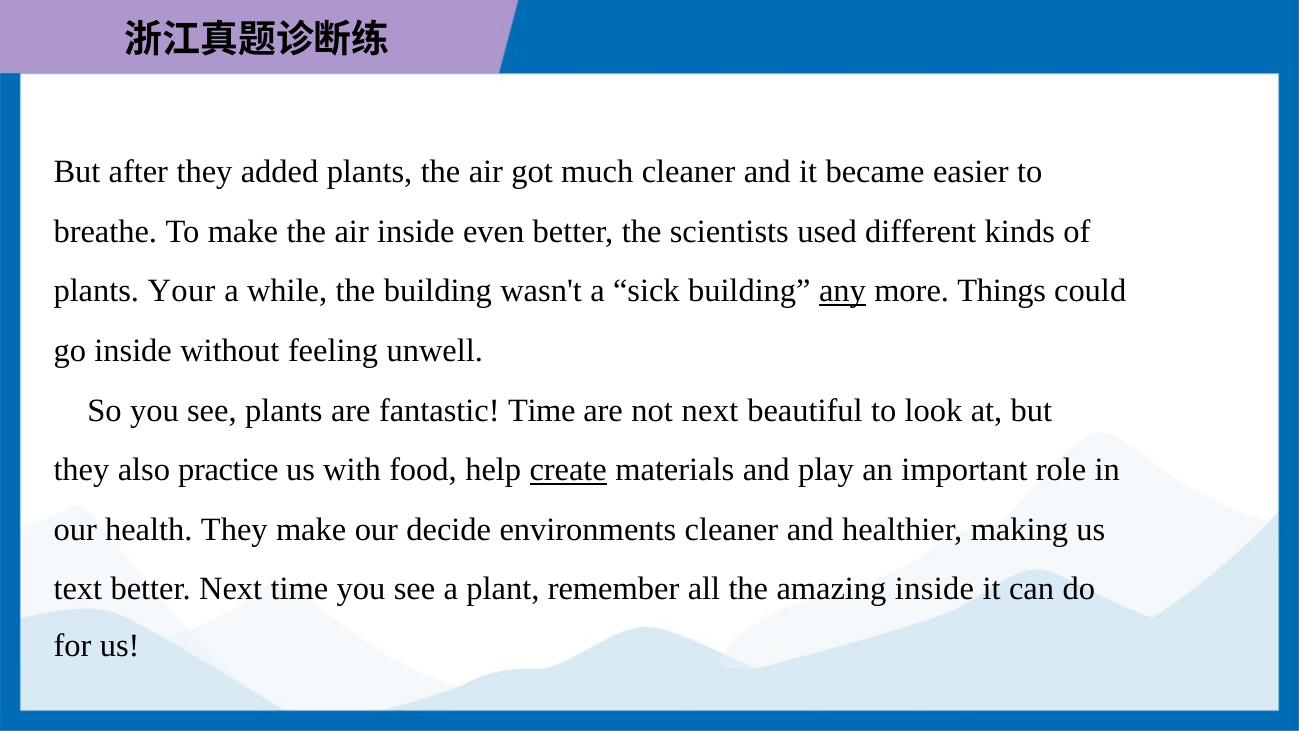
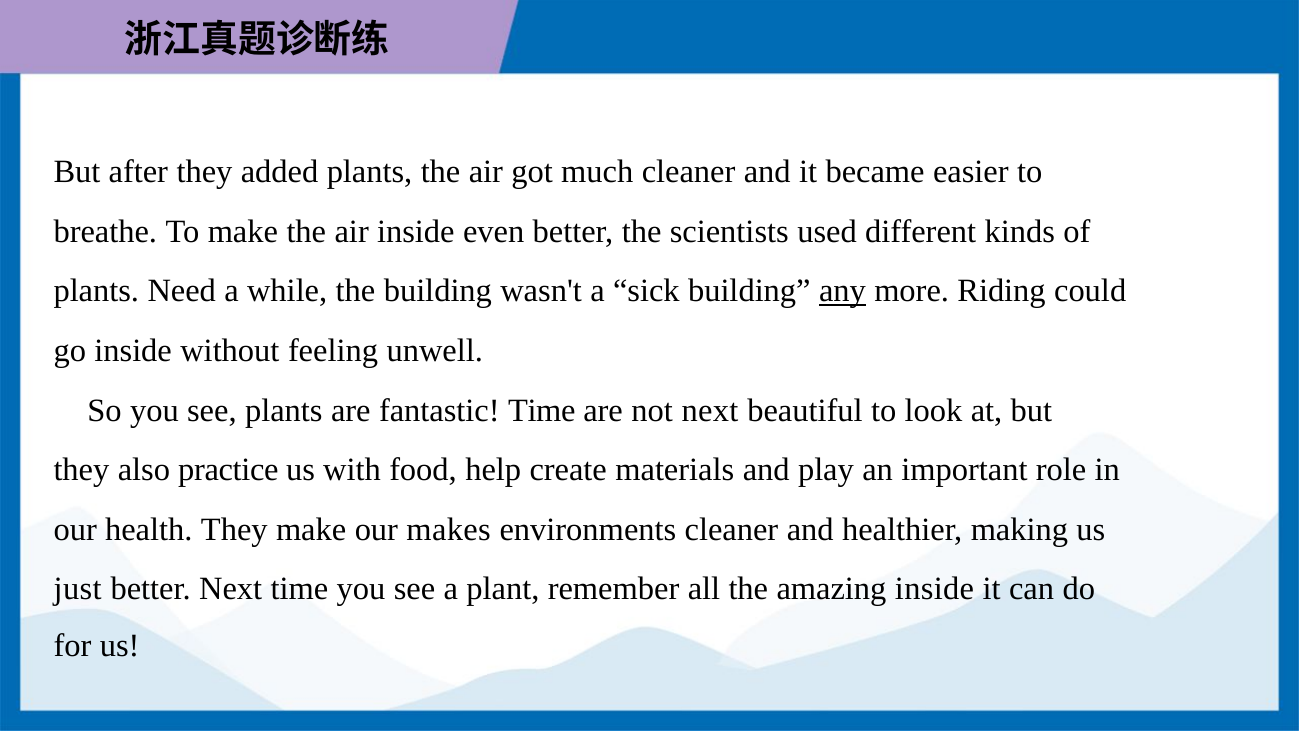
Your: Your -> Need (182, 291)
Things: Things -> Riding (1002, 291)
create underline: present -> none (568, 470)
decide: decide -> makes (449, 529)
text: text -> just (78, 589)
